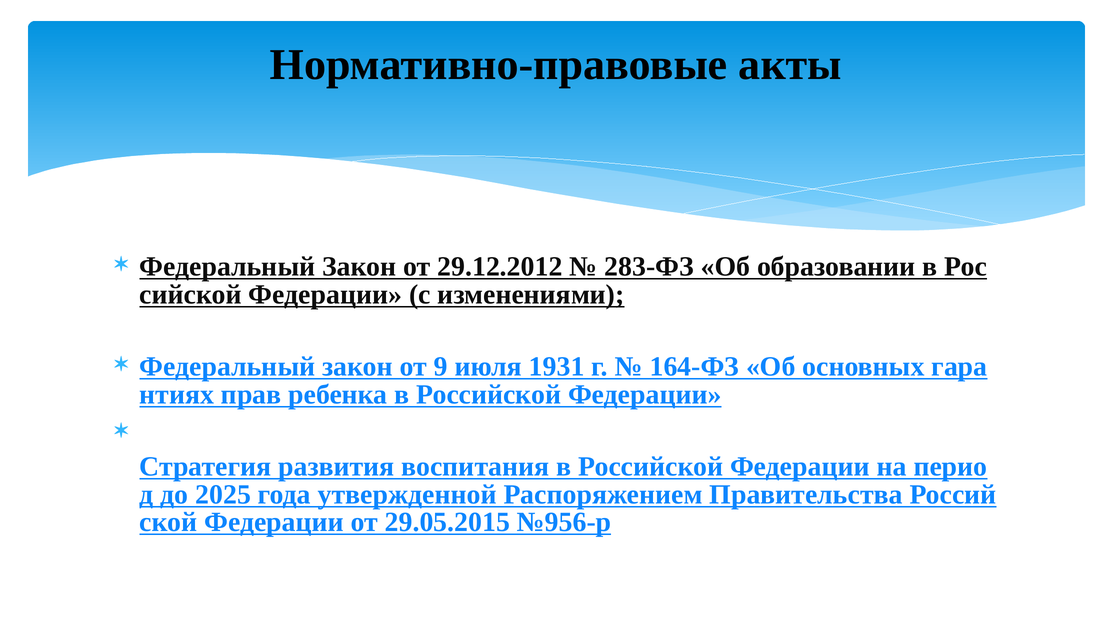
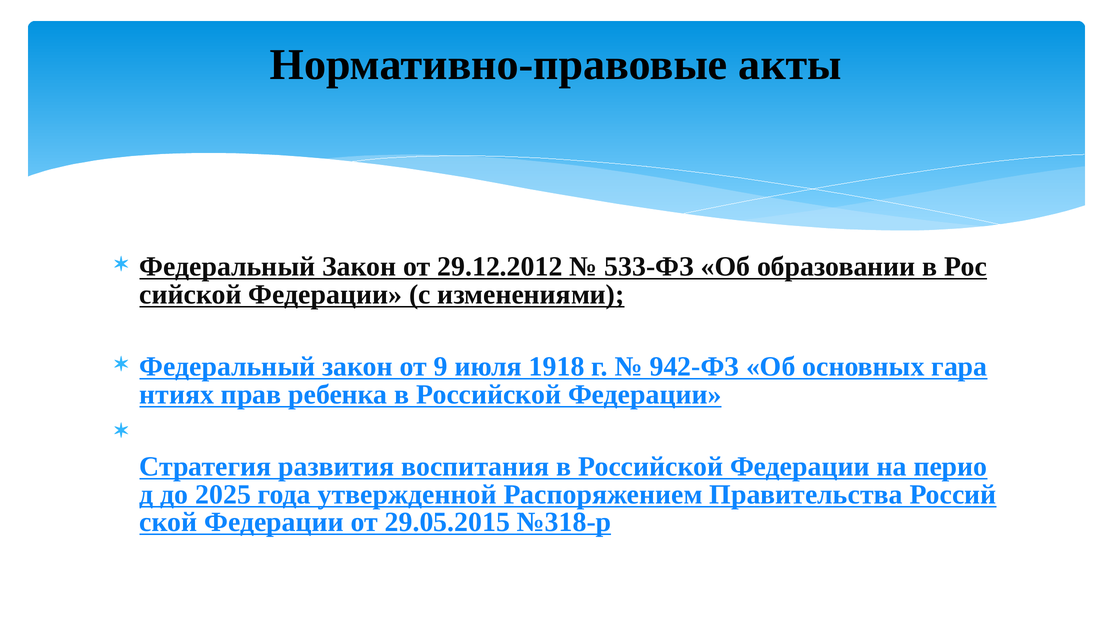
283-ФЗ: 283-ФЗ -> 533-ФЗ (649, 267)
1931: 1931 -> 1918 (557, 367)
164-ФЗ: 164-ФЗ -> 942-ФЗ (694, 367)
№956-р: №956-р -> №318-р (564, 523)
